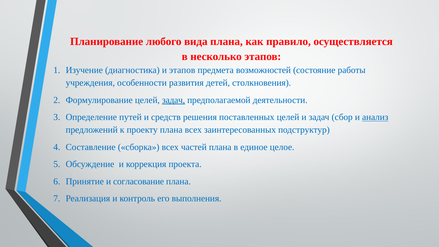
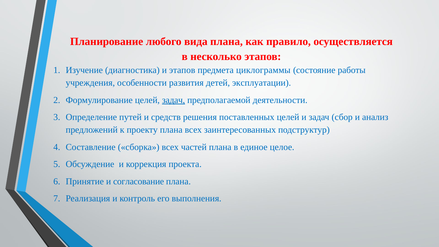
возможностей: возможностей -> циклограммы (263, 70)
столкновения: столкновения -> эксплуатации (262, 83)
анализ underline: present -> none (375, 117)
